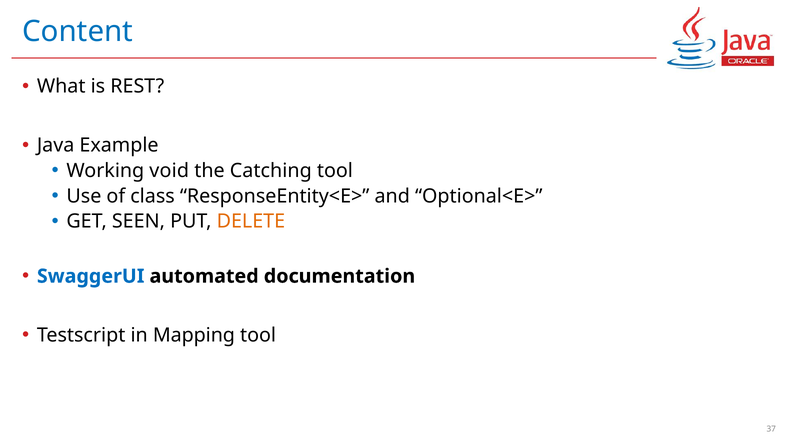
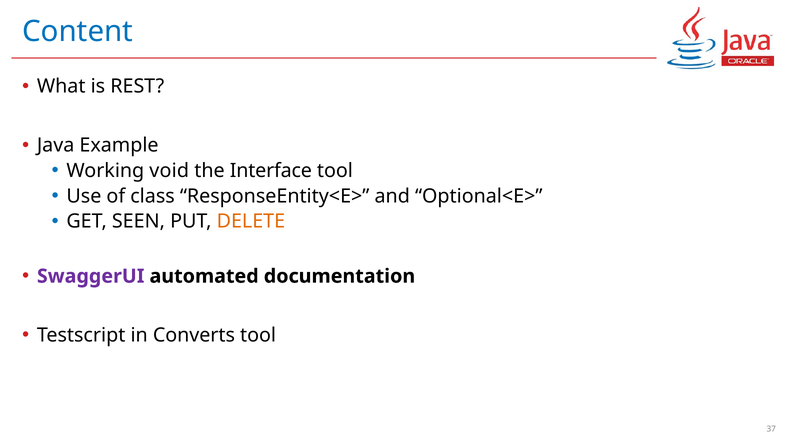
Catching: Catching -> Interface (271, 171)
SwaggerUI colour: blue -> purple (91, 276)
Mapping: Mapping -> Converts (194, 335)
